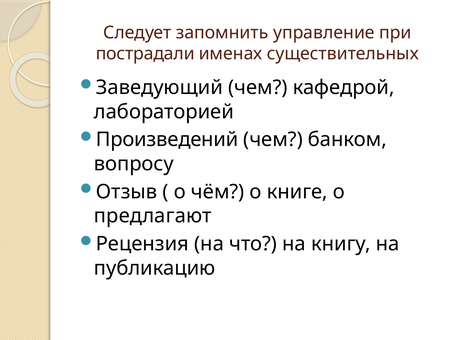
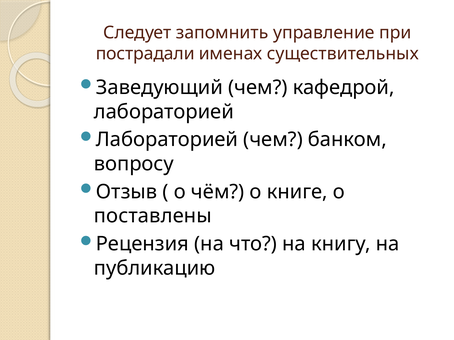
Произведений: Произведений -> Лабораторией (167, 140)
предлагают: предлагают -> поставлены (153, 216)
